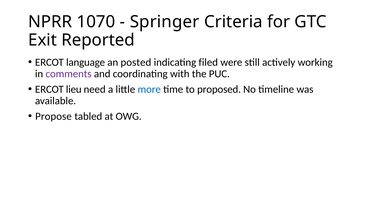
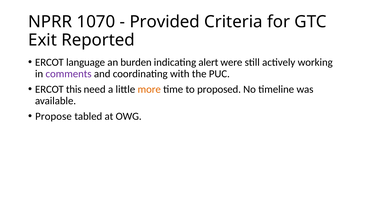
Springer: Springer -> Provided (165, 22)
posted: posted -> burden (136, 62)
filed: filed -> alert (208, 62)
lieu: lieu -> this (74, 89)
more colour: blue -> orange (149, 89)
